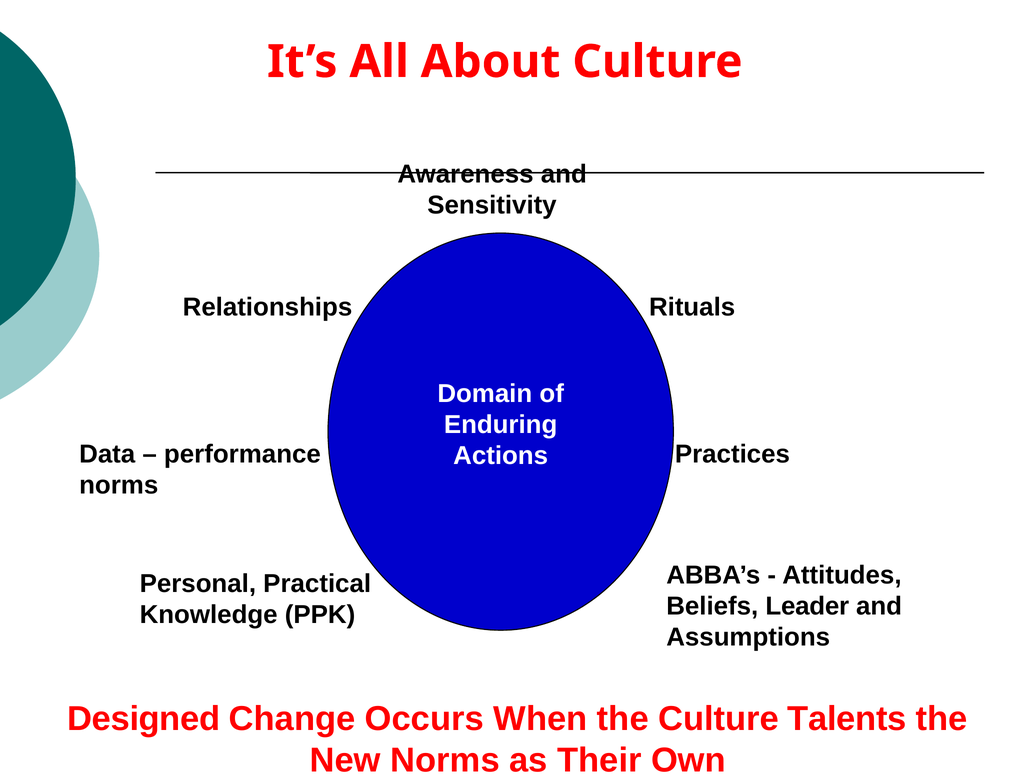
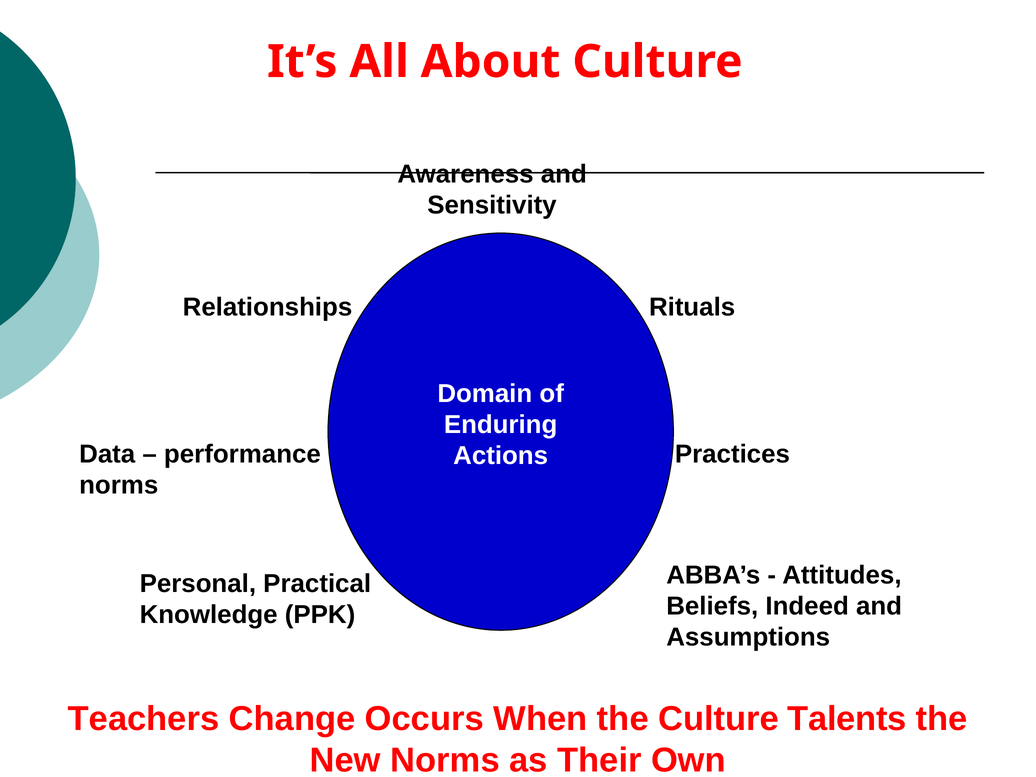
Leader: Leader -> Indeed (807, 606)
Designed: Designed -> Teachers (144, 719)
